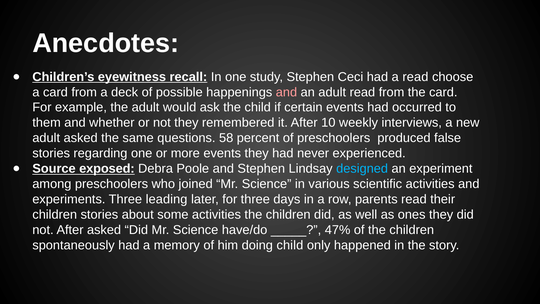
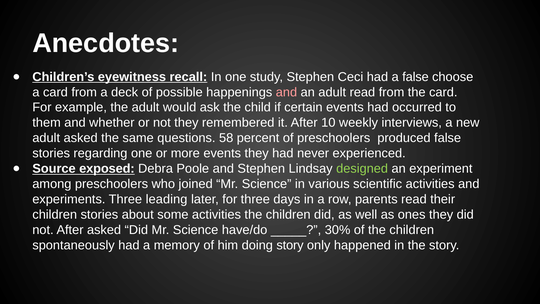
a read: read -> false (416, 77)
designed colour: light blue -> light green (362, 169)
47%: 47% -> 30% (338, 230)
doing child: child -> story (290, 245)
